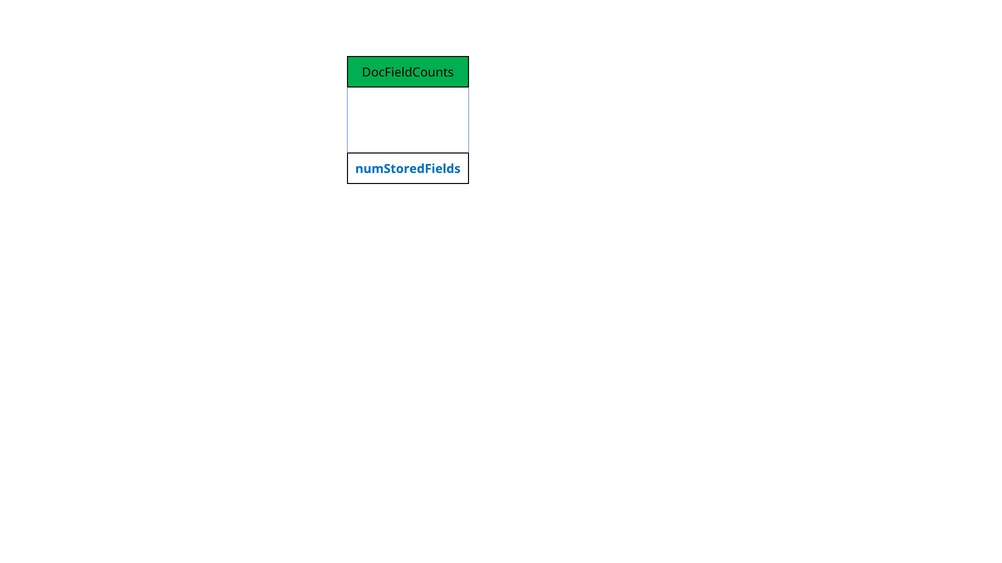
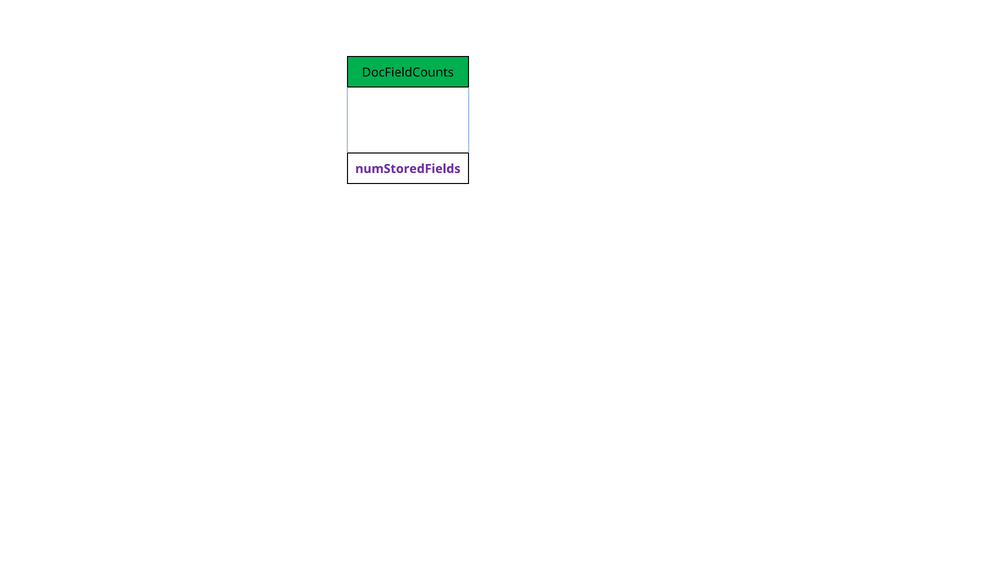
numStoredFields colour: blue -> purple (408, 169)
